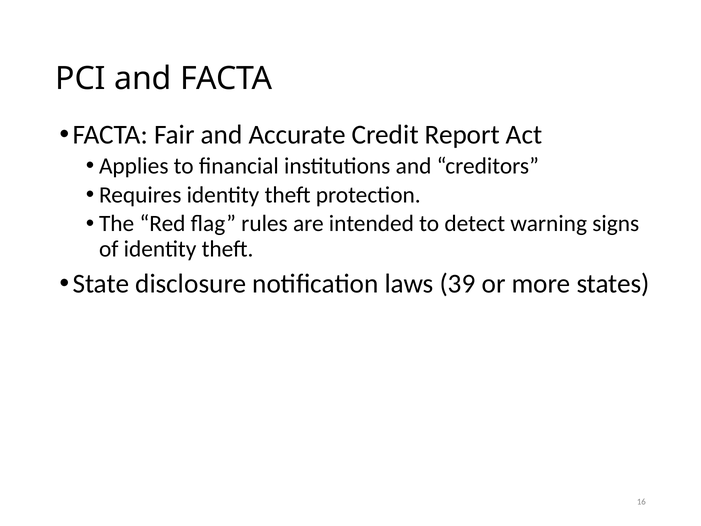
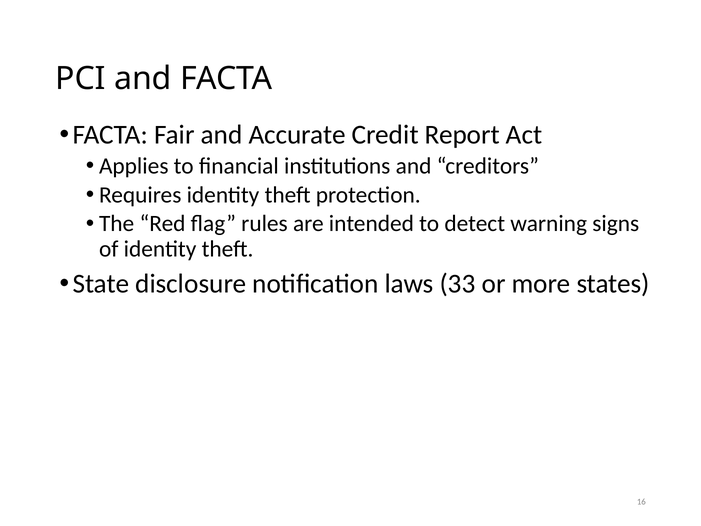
39: 39 -> 33 (458, 283)
